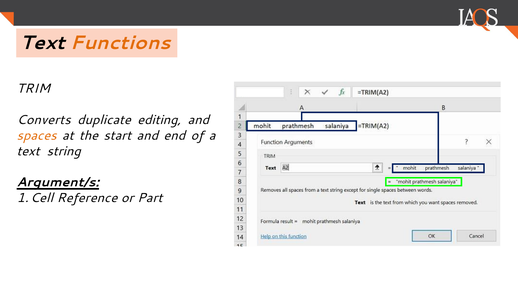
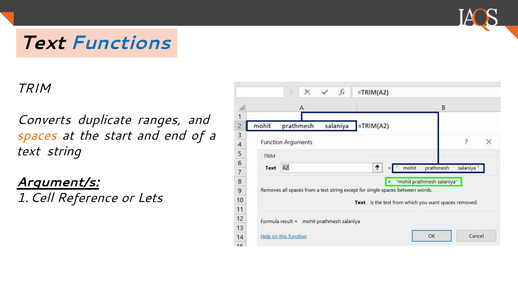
Functions colour: orange -> blue (120, 43)
editing: editing -> ranges (159, 120)
Part: Part -> Lets (150, 198)
